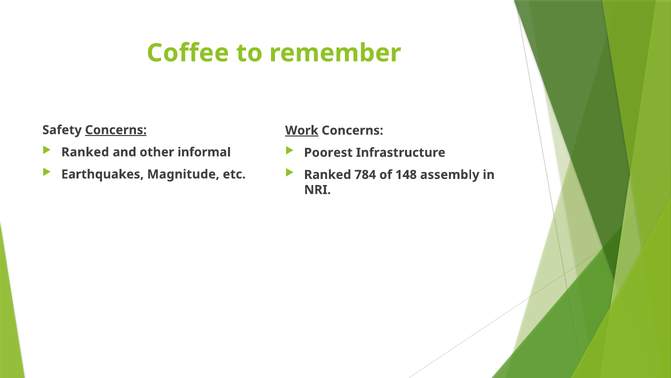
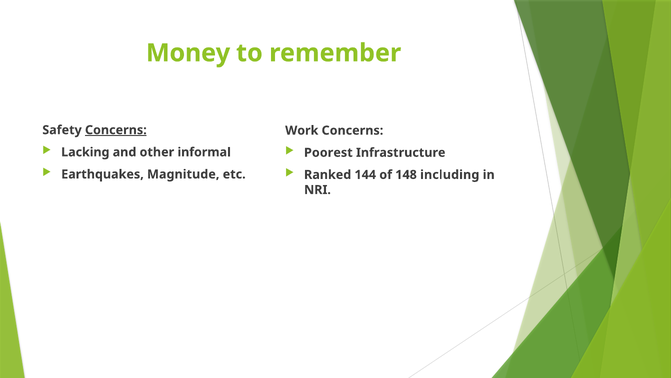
Coffee: Coffee -> Money (188, 53)
Work underline: present -> none (302, 130)
Ranked: Ranked -> Lacking (85, 152)
784: 784 -> 144 (365, 175)
assembly: assembly -> including (450, 175)
